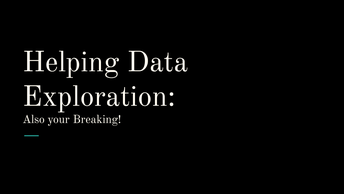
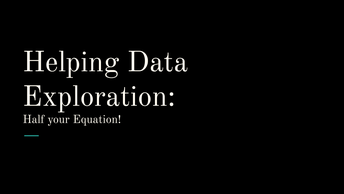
Also: Also -> Half (34, 119)
Breaking: Breaking -> Equation (97, 119)
